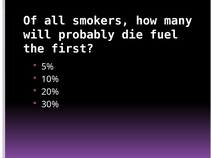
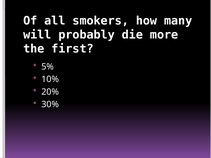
fuel: fuel -> more (164, 35)
